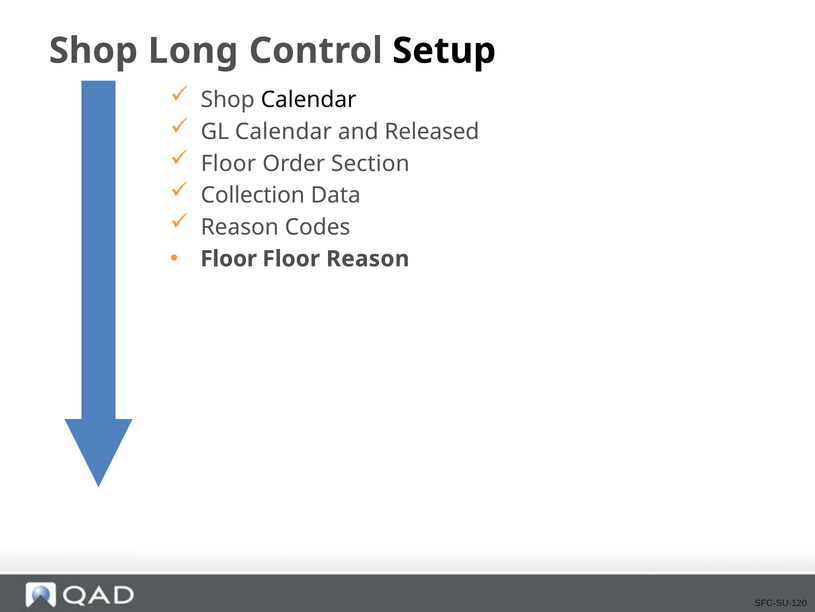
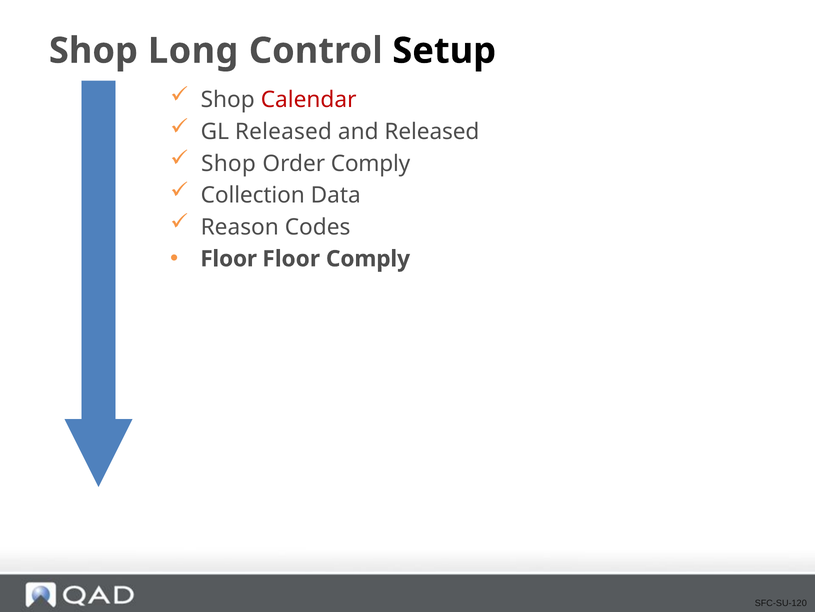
Calendar colour: black -> red (309, 100)
GL Calendar: Calendar -> Released (283, 132)
Floor: Floor -> Shop (228, 163)
Order Section: Section -> Comply (370, 163)
Floor Reason: Reason -> Comply (368, 259)
